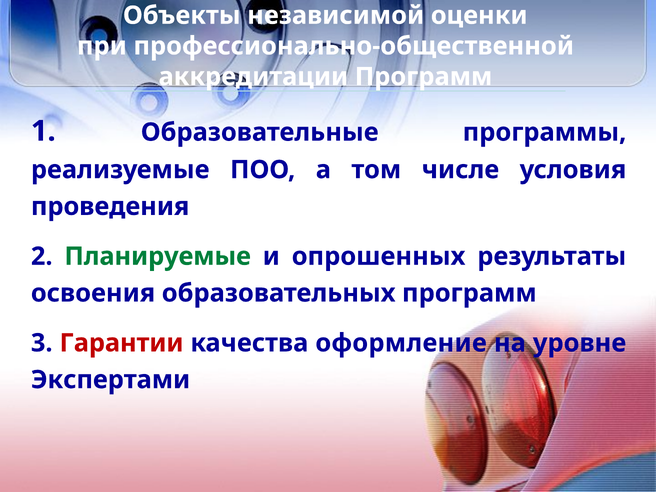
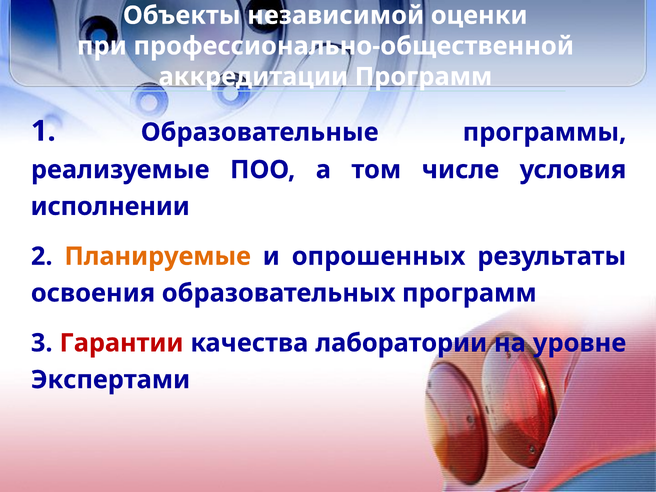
проведения: проведения -> исполнении (110, 207)
Планируемые colour: green -> orange (158, 256)
оформление: оформление -> лаборатории (401, 343)
